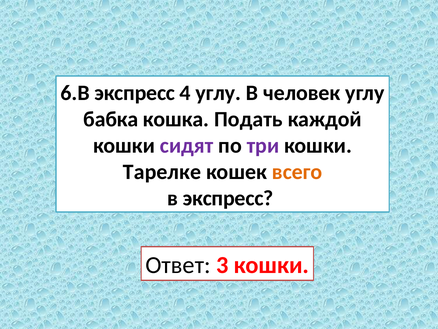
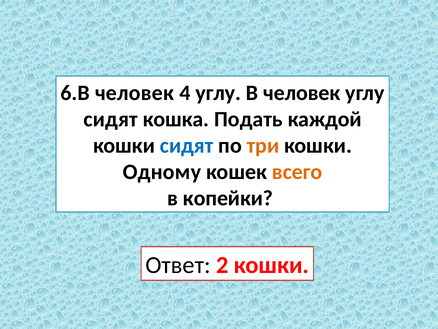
6.В экспресс: экспресс -> человек (135, 93)
бабка: бабка -> сидят (111, 119)
сидят colour: purple -> blue (187, 145)
три colour: purple -> orange (263, 145)
Тарелке: Тарелке -> Одному (162, 172)
в экспресс: экспресс -> копейки (228, 198)
3: 3 -> 2 (222, 265)
